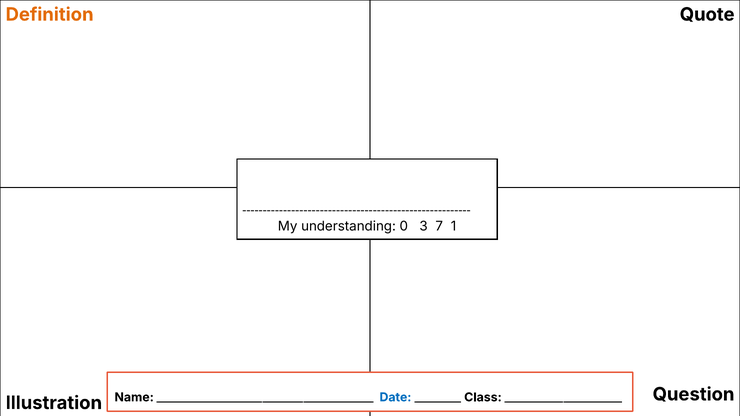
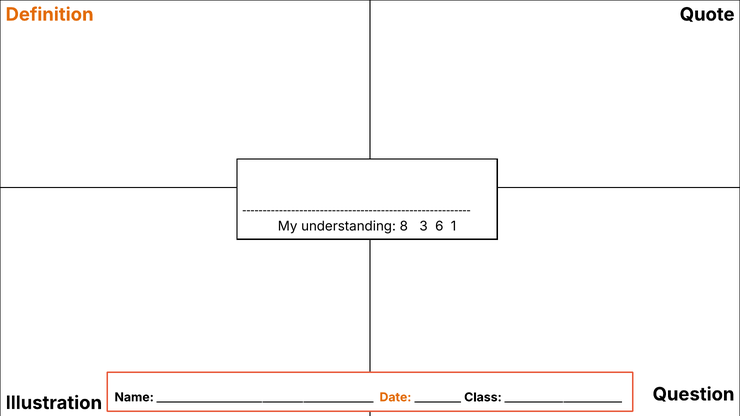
0: 0 -> 8 (404, 226)
7: 7 -> 6 (439, 226)
Date colour: blue -> orange (395, 398)
